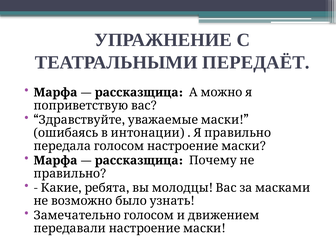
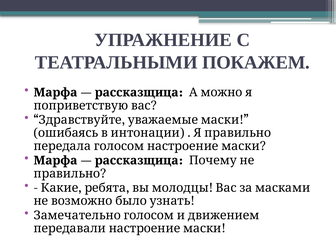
ПЕРЕДАЁТ: ПЕРЕДАЁТ -> ПОКАЖЕМ (256, 62)
